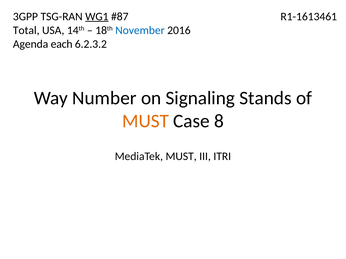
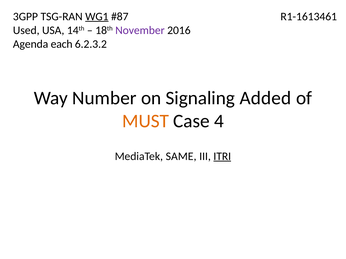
Total: Total -> Used (26, 30)
November colour: blue -> purple (140, 30)
Stands: Stands -> Added (265, 98)
8: 8 -> 4 (219, 121)
MediaTek MUST: MUST -> SAME (181, 157)
ITRI underline: none -> present (222, 157)
